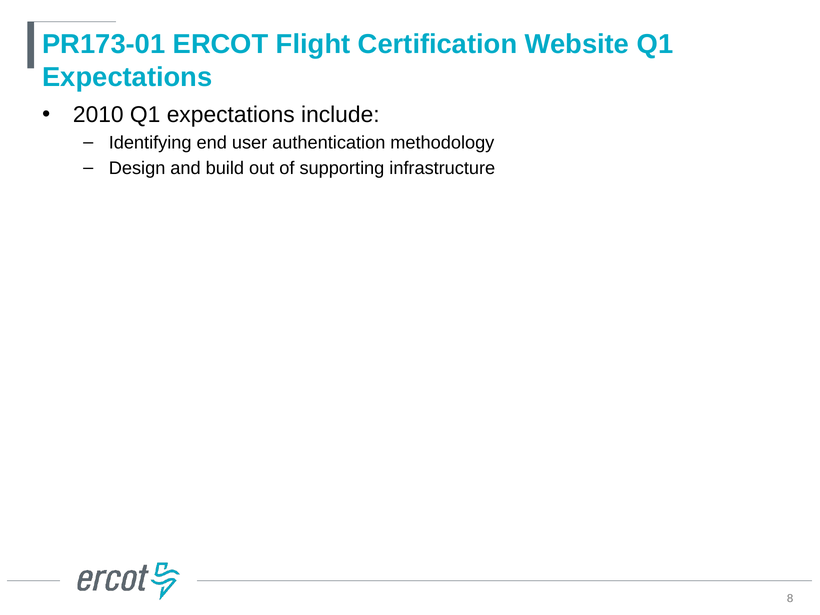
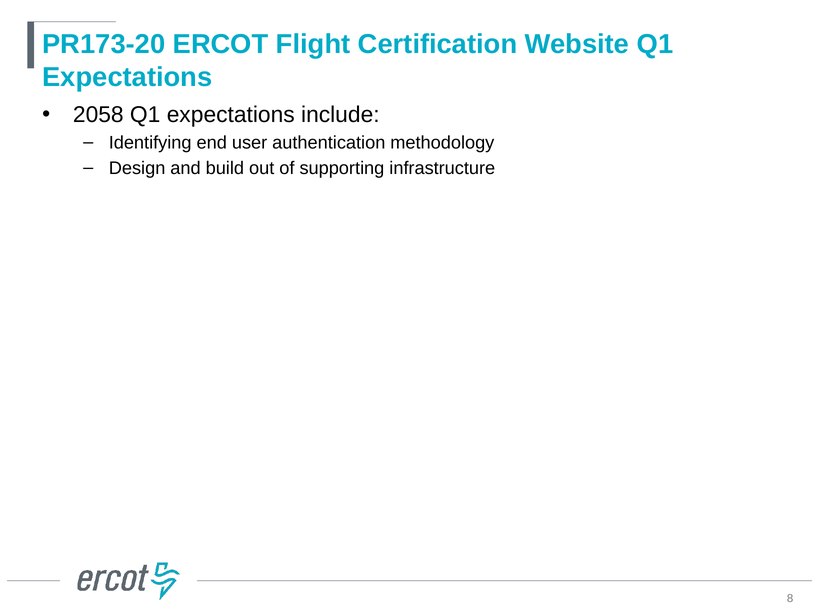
PR173-01: PR173-01 -> PR173-20 (104, 44)
2010: 2010 -> 2058 (98, 115)
